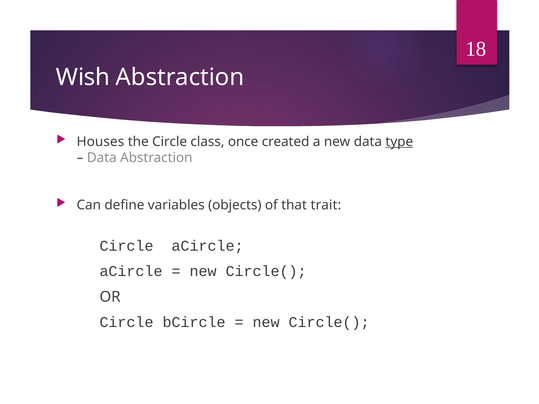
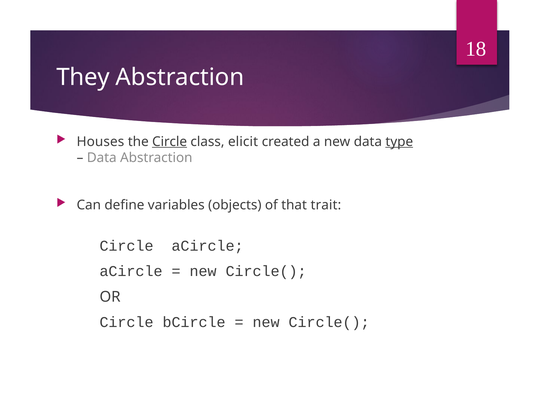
Wish: Wish -> They (83, 77)
Circle underline: none -> present (170, 142)
once: once -> elicit (243, 142)
